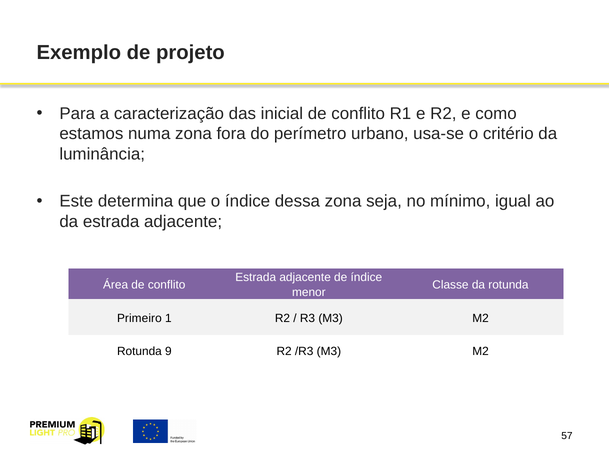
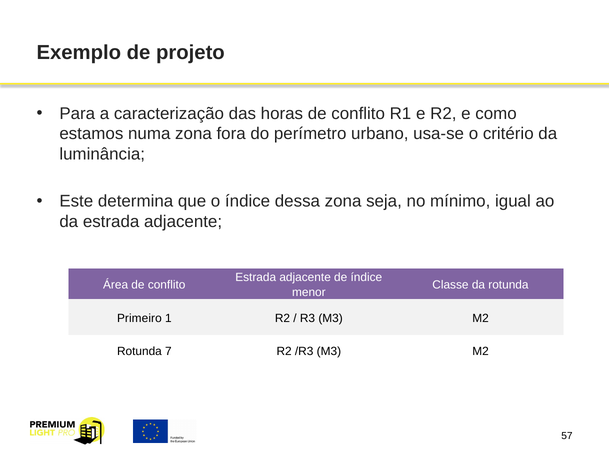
inicial: inicial -> horas (282, 114)
9: 9 -> 7 (168, 352)
